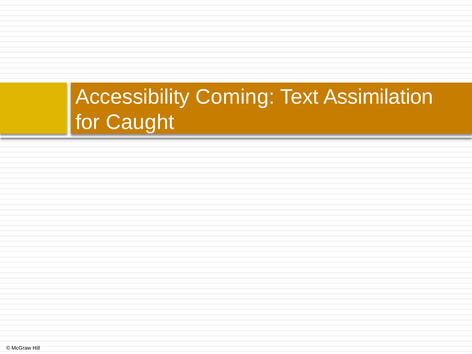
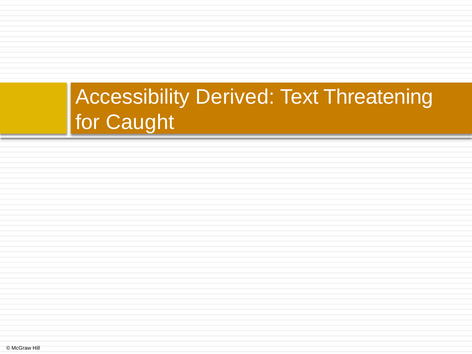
Coming: Coming -> Derived (235, 97)
Assimilation: Assimilation -> Threatening (378, 97)
